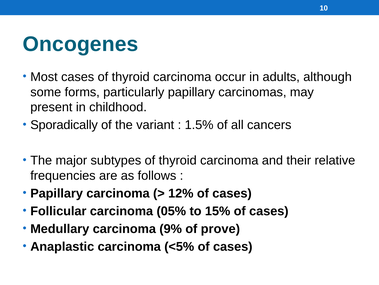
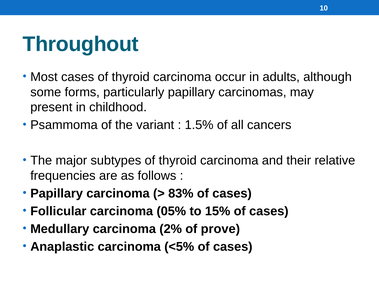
Oncogenes: Oncogenes -> Throughout (81, 44)
Sporadically: Sporadically -> Psammoma (64, 125)
12%: 12% -> 83% (181, 193)
9%: 9% -> 2% (171, 228)
